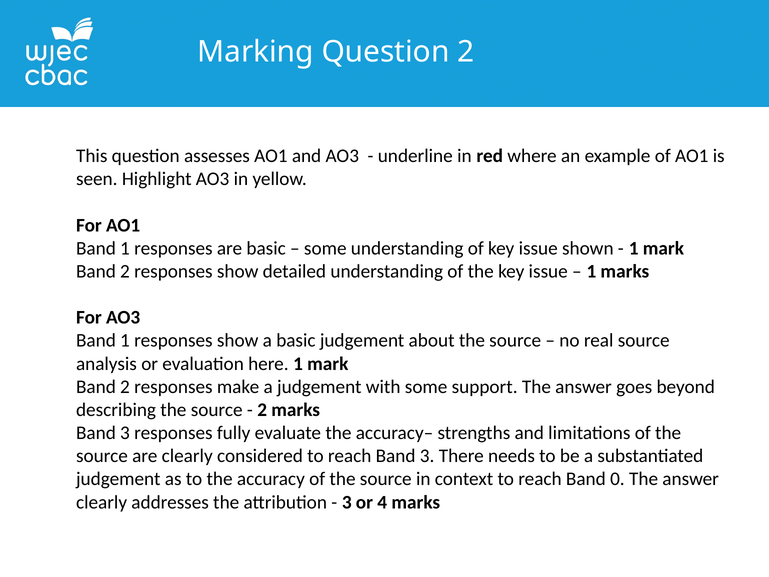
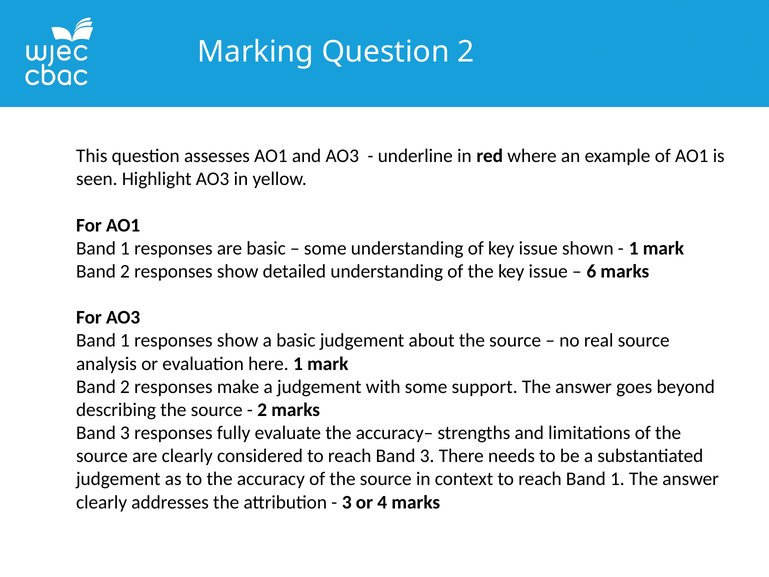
1: 1 -> 6 (591, 271)
reach Band 0: 0 -> 1 (617, 479)
